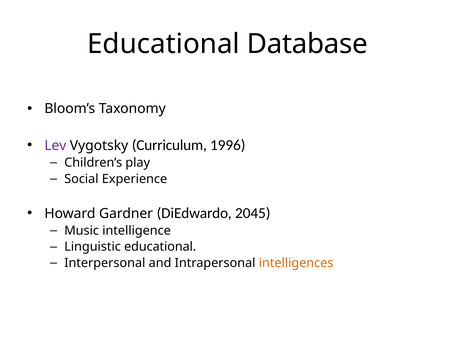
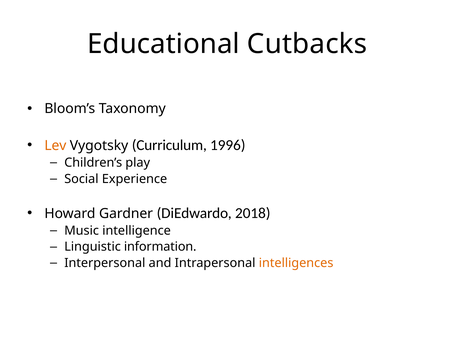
Database: Database -> Cutbacks (307, 44)
Lev colour: purple -> orange (55, 146)
2045: 2045 -> 2018 (253, 213)
Linguistic educational: educational -> information (160, 247)
